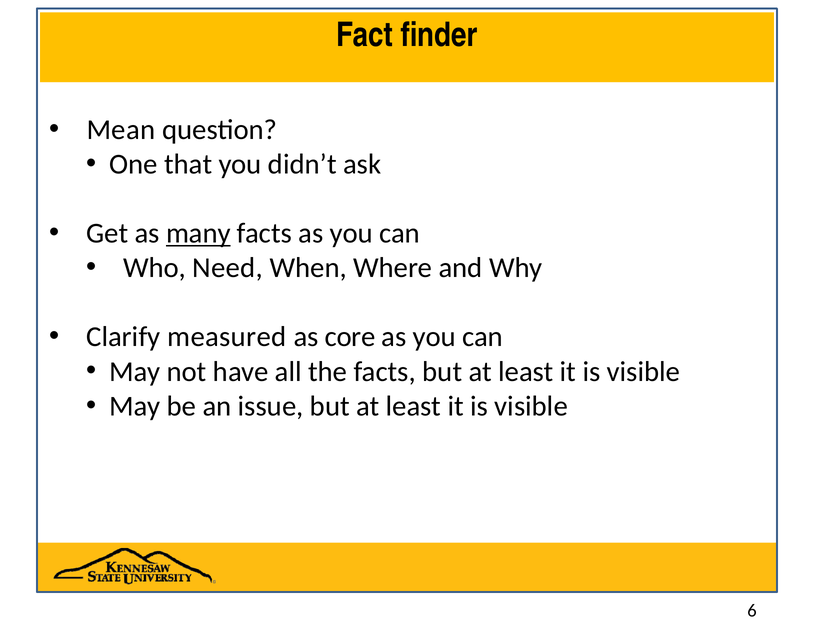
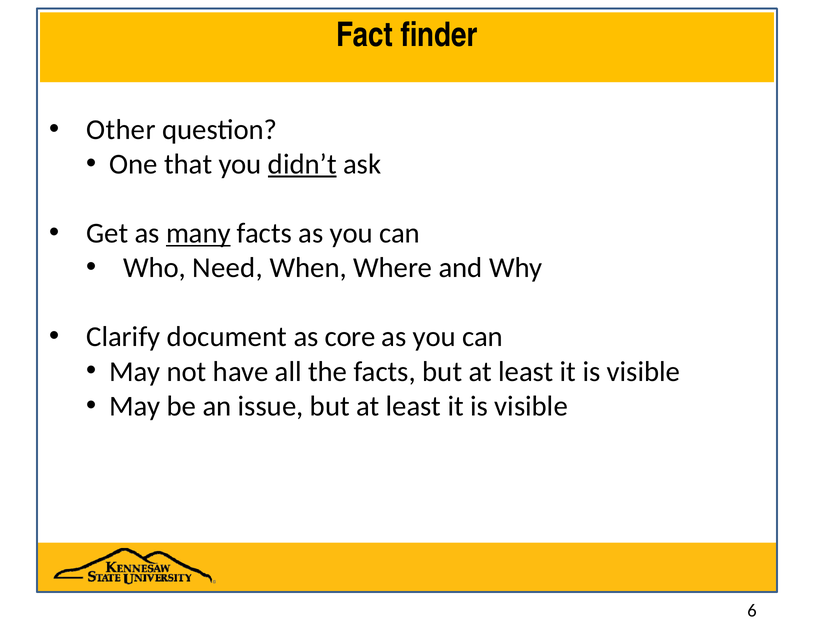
Mean: Mean -> Other (121, 130)
didn’t underline: none -> present (302, 164)
measured: measured -> document (227, 337)
